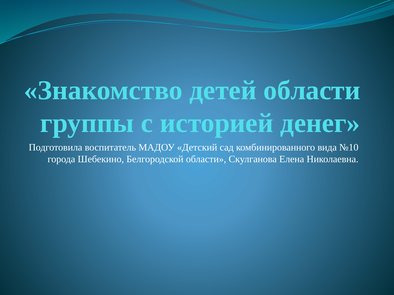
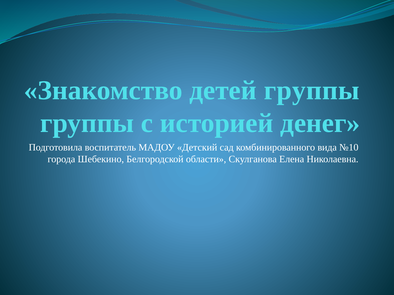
детей области: области -> группы (312, 91)
